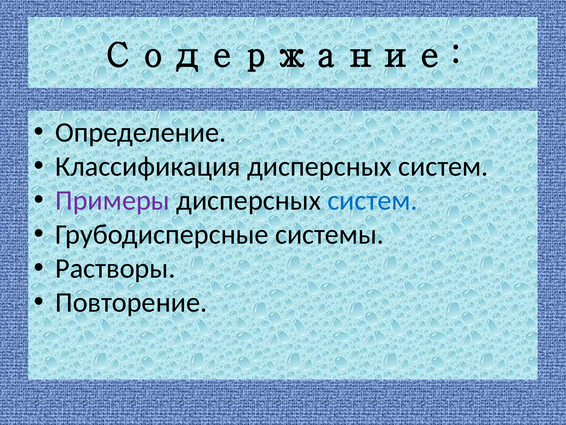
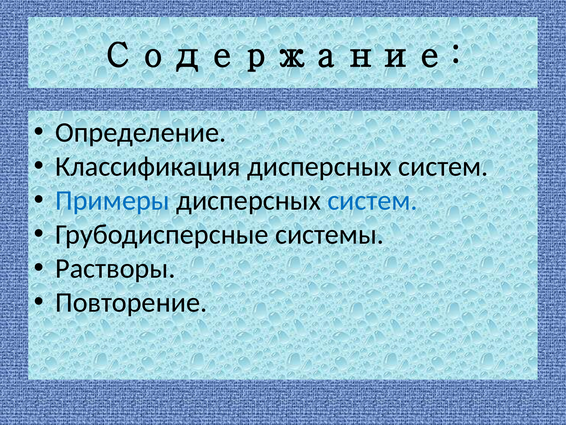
Примеры colour: purple -> blue (113, 200)
